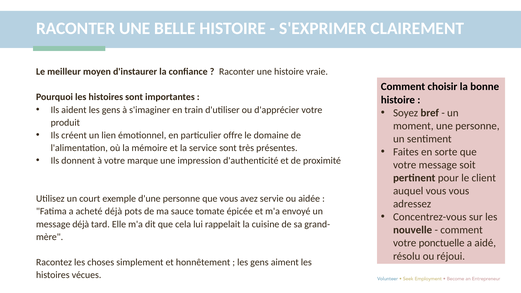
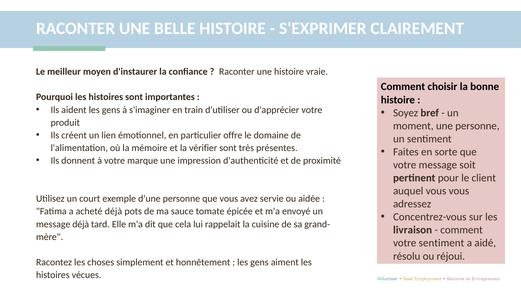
service: service -> vérifier (203, 148)
nouvelle: nouvelle -> livraison (413, 230)
votre ponctuelle: ponctuelle -> sentiment (442, 243)
